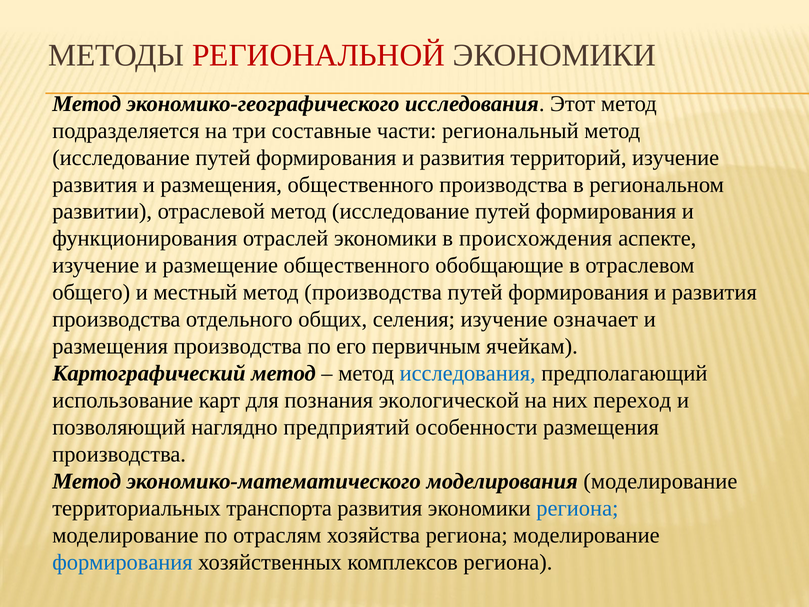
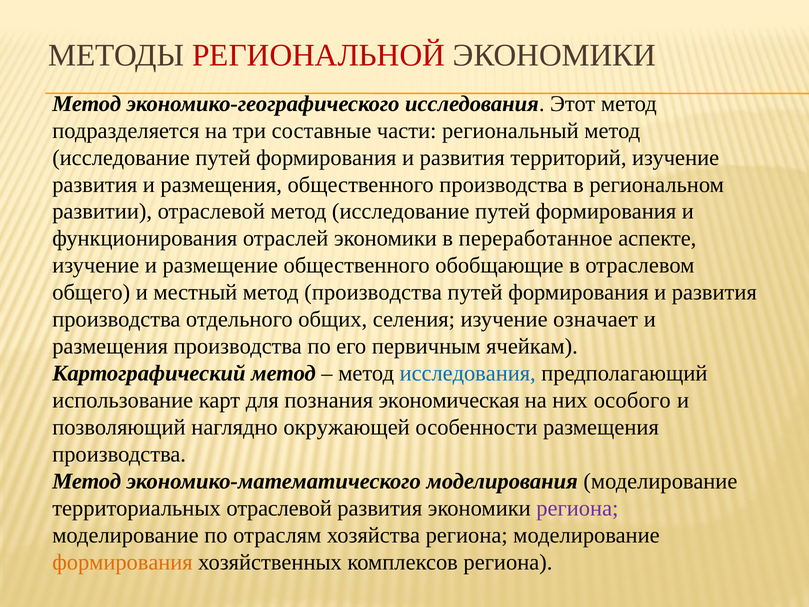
происхождения: происхождения -> переработанное (536, 238)
экологической: экологической -> экономическая (449, 400)
переход: переход -> особого (632, 400)
предприятий: предприятий -> окружающей (347, 427)
территориальных транспорта: транспорта -> отраслевой (279, 508)
региона colour: blue -> purple (577, 508)
формирования colour: blue -> orange (122, 562)
